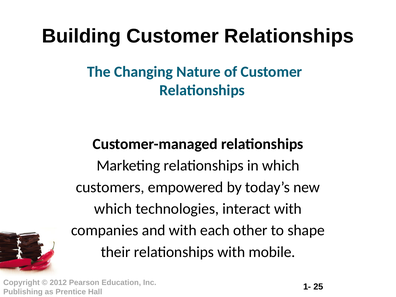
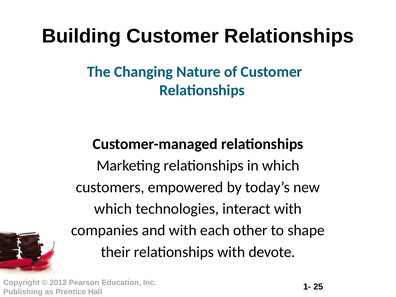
mobile: mobile -> devote (272, 252)
